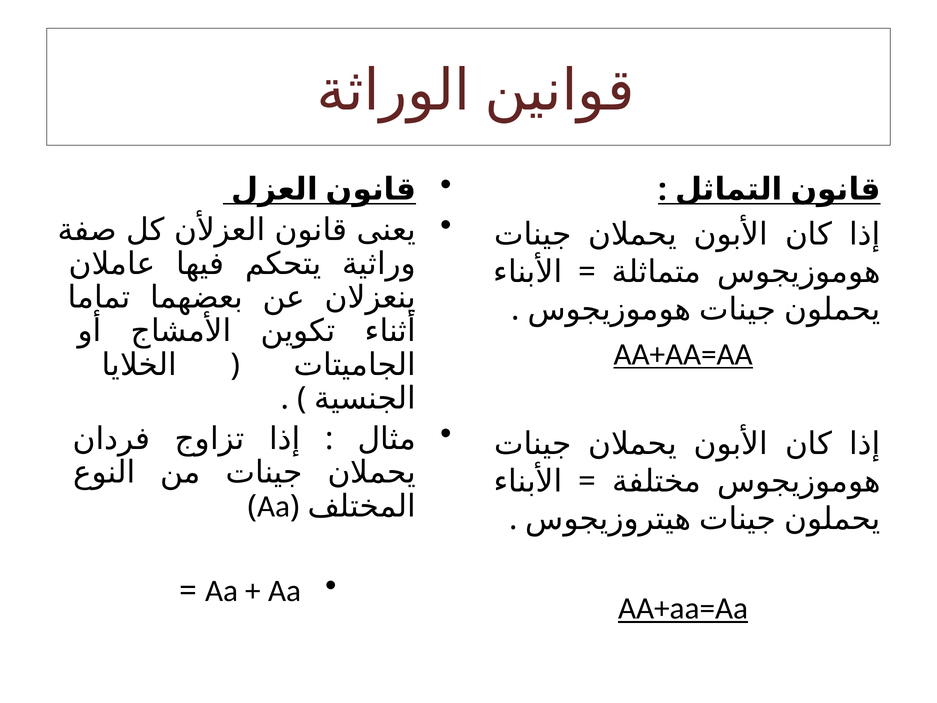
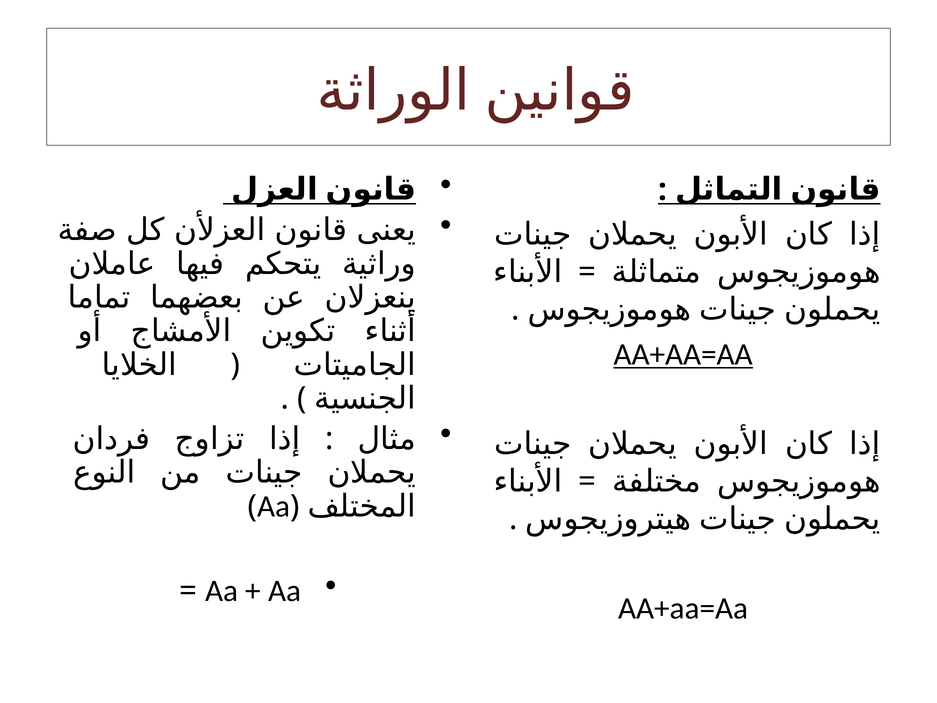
AA+aa=Aa underline: present -> none (683, 608)
